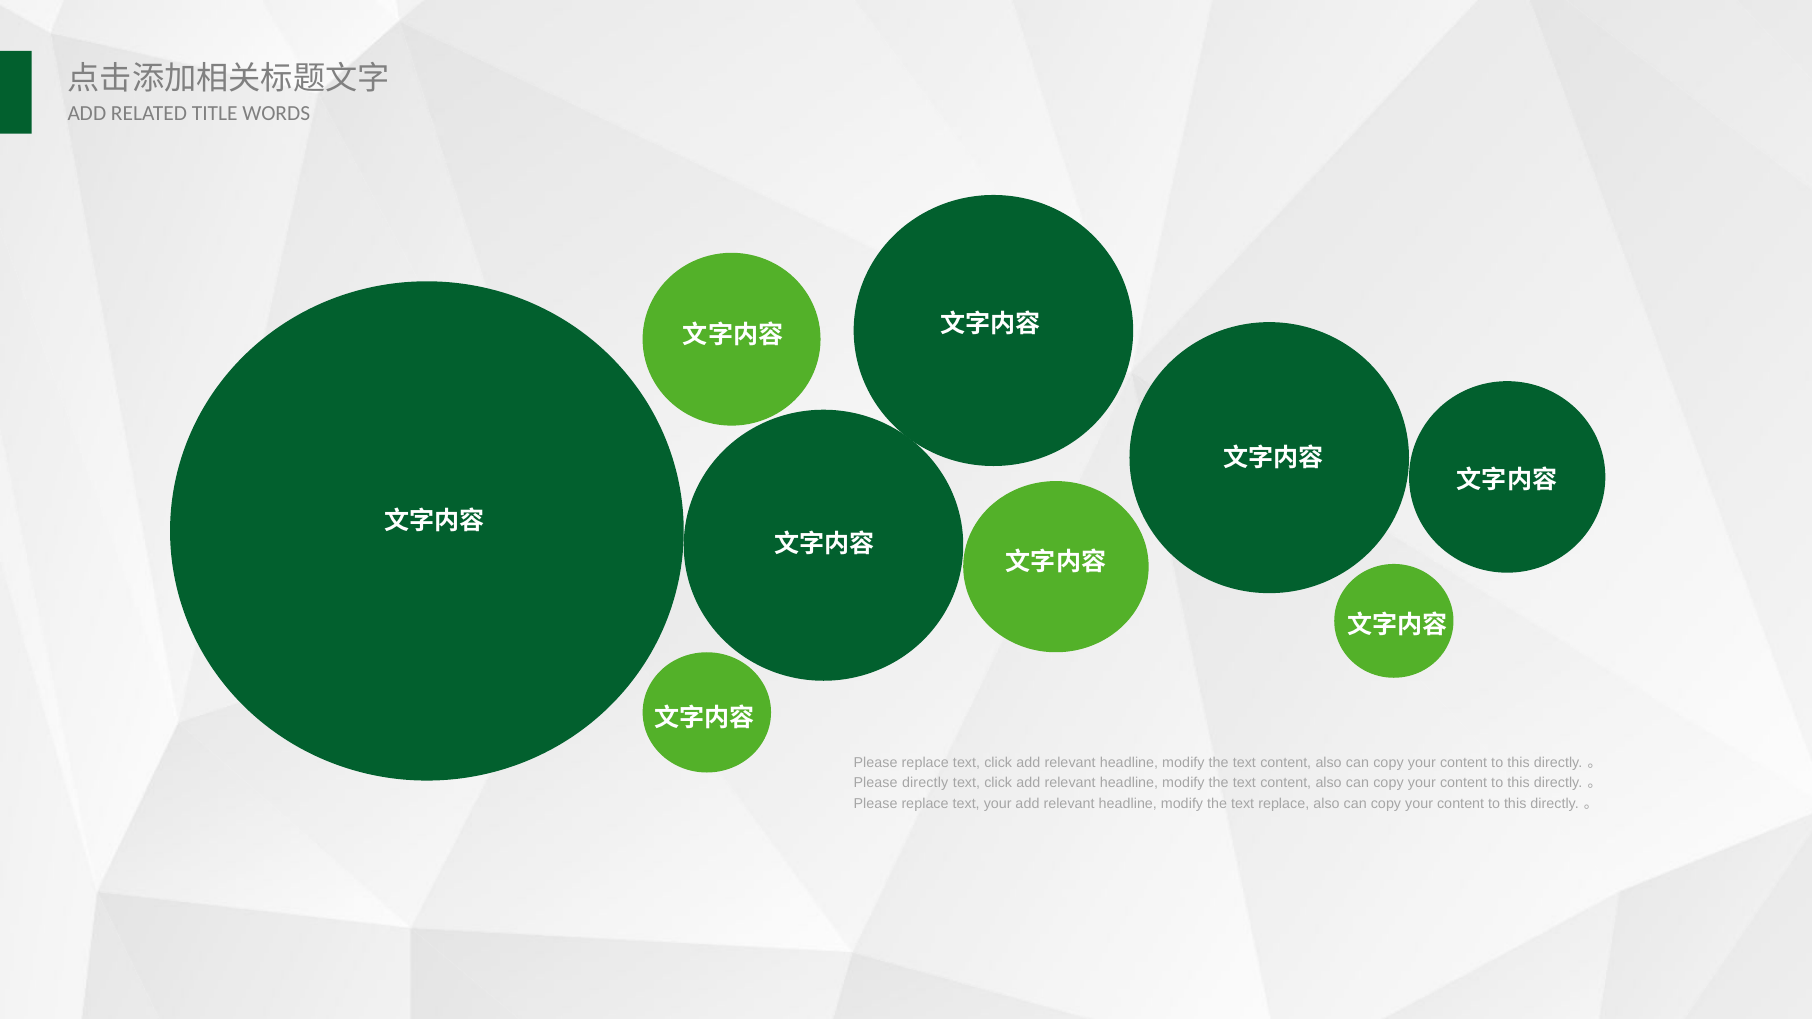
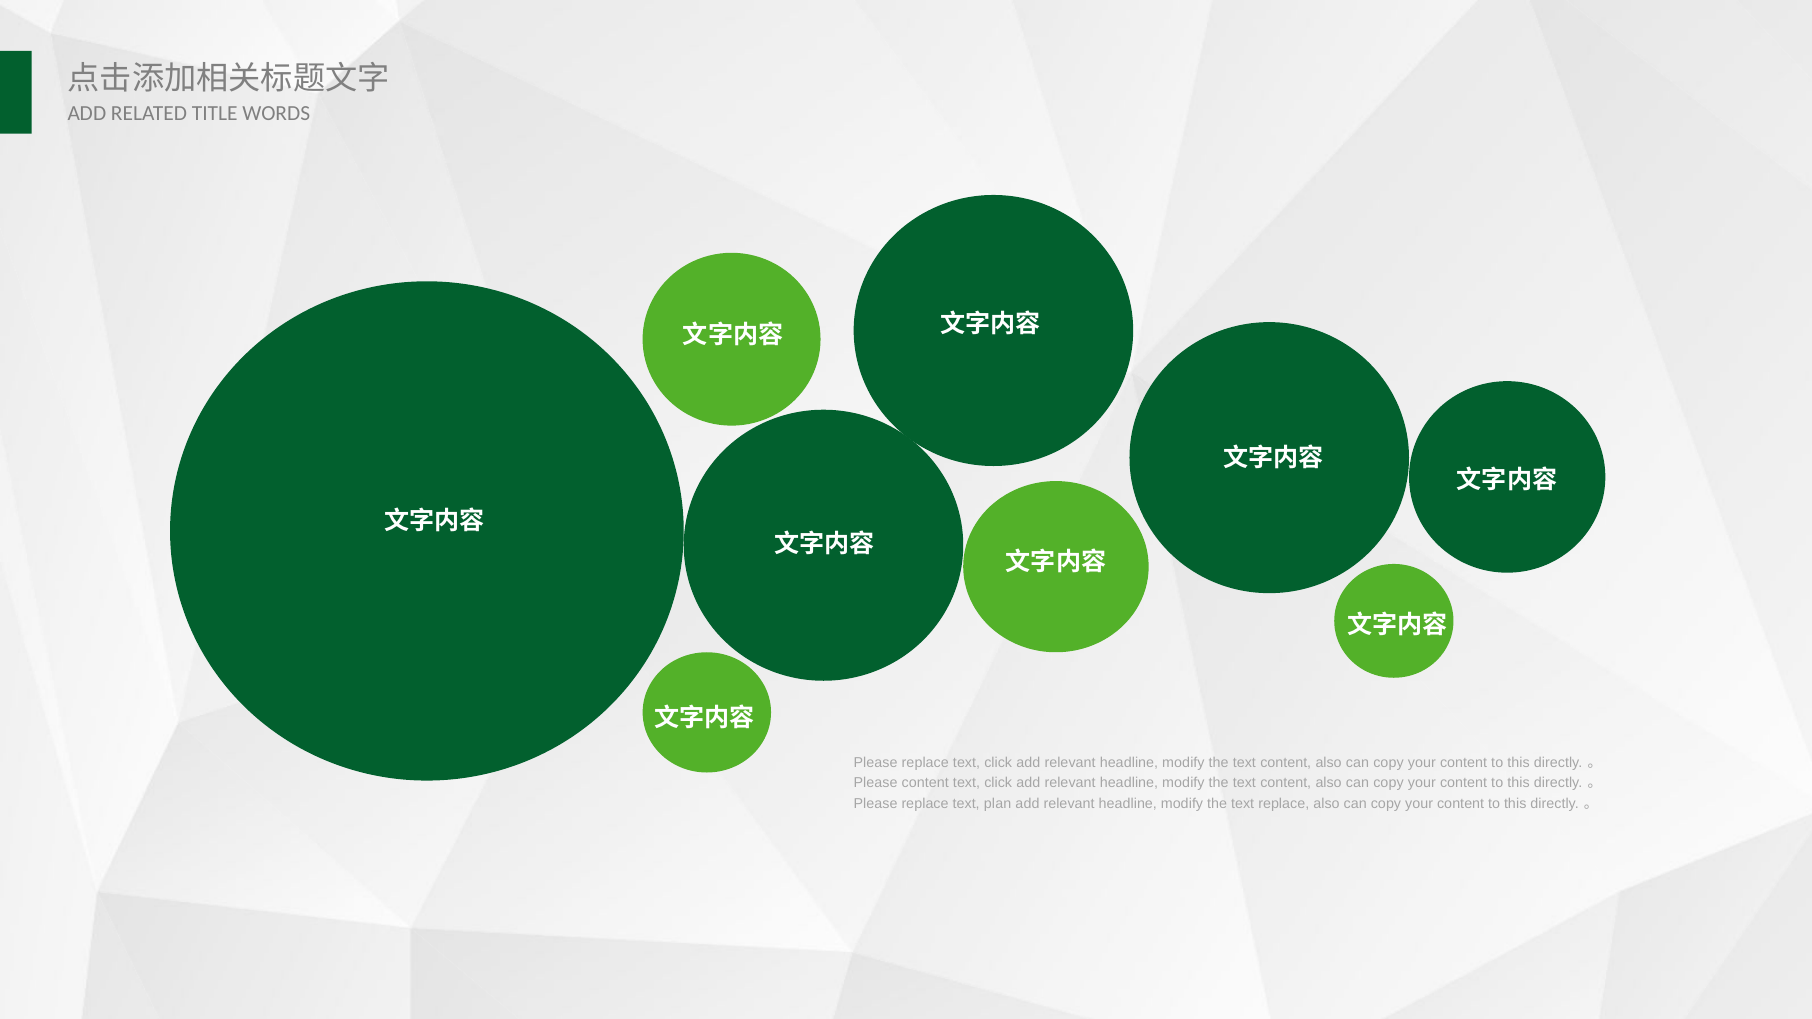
Please directly: directly -> content (925, 783)
text your: your -> plan (998, 804)
